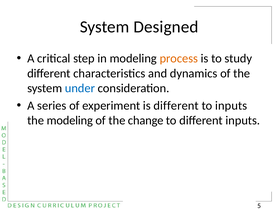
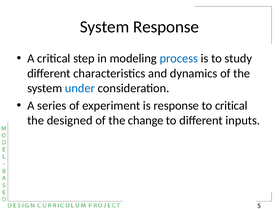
System Designed: Designed -> Response (166, 27)
process colour: orange -> blue (179, 59)
is different: different -> response (176, 106)
to inputs: inputs -> critical (231, 106)
the modeling: modeling -> designed (70, 121)
